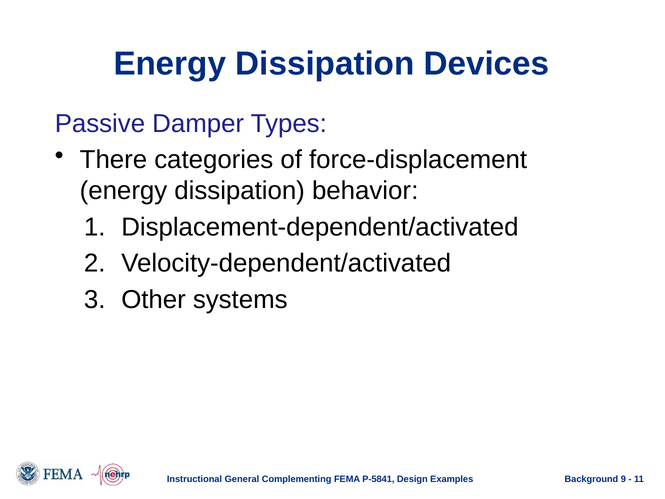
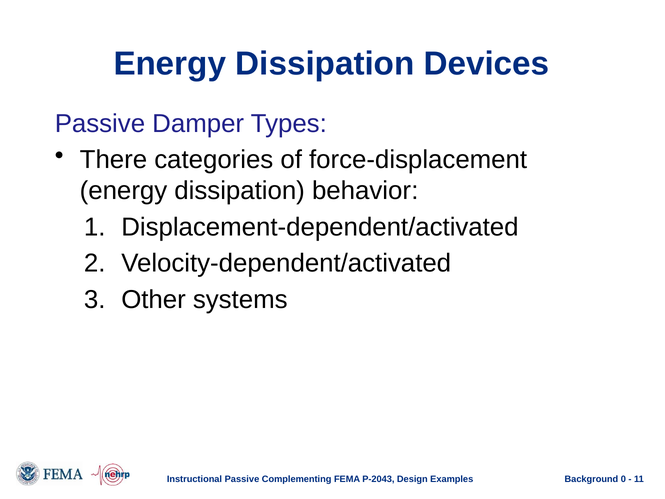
Instructional General: General -> Passive (242, 479)
P-5841: P-5841 -> P-2043 (378, 479)
9: 9 -> 0 (623, 479)
